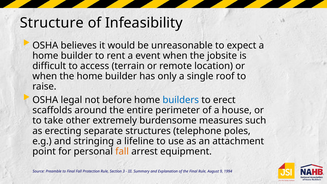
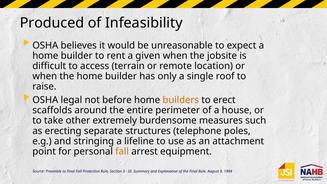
Structure: Structure -> Produced (52, 23)
event: event -> given (148, 56)
builders colour: blue -> orange (181, 100)
